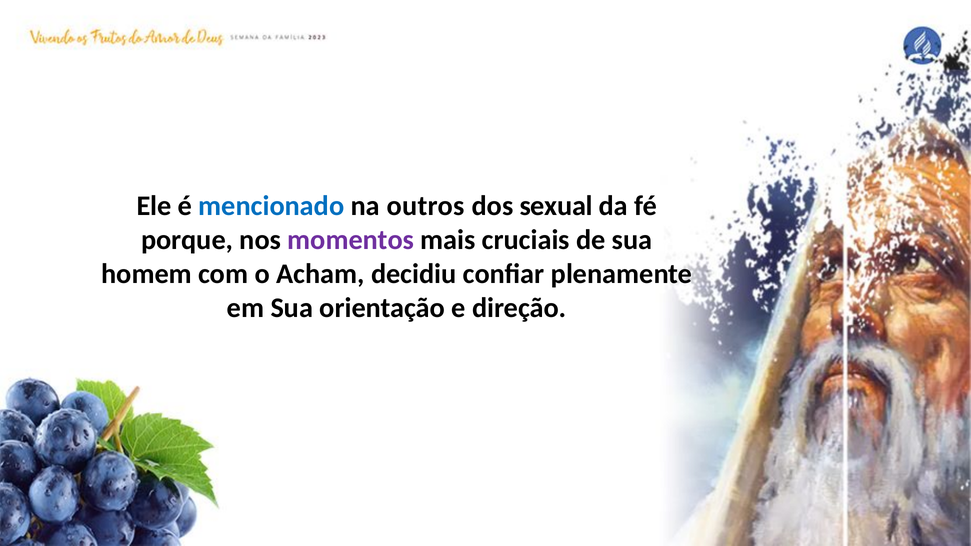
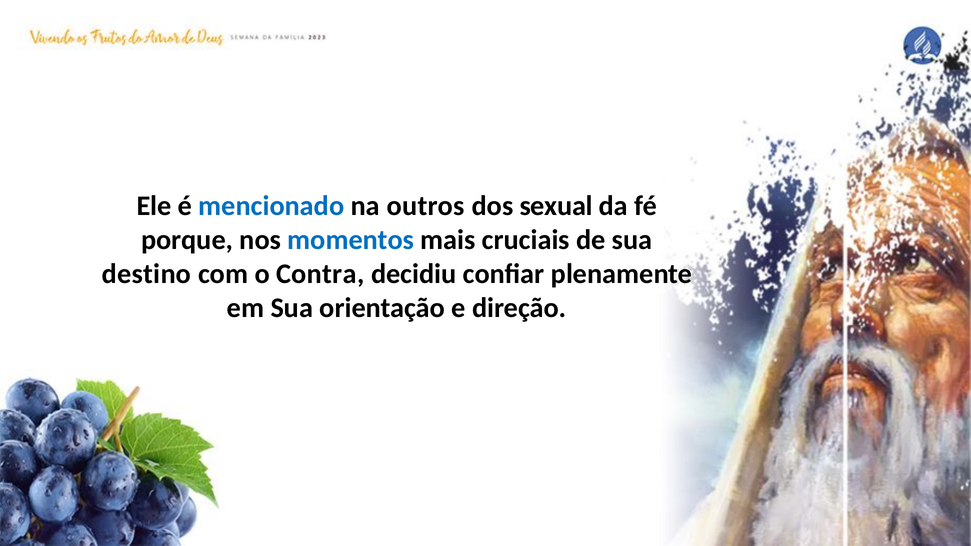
momentos colour: purple -> blue (351, 240)
homem: homem -> destino (146, 274)
Acham: Acham -> Contra (320, 274)
